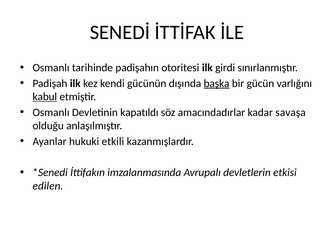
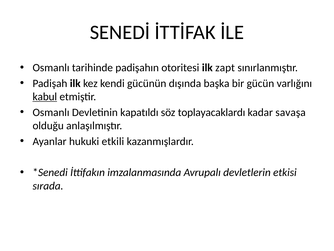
girdi: girdi -> zapt (225, 68)
başka underline: present -> none (217, 83)
amacındadırlar: amacındadırlar -> toplayacaklardı (212, 112)
edilen: edilen -> sırada (48, 186)
